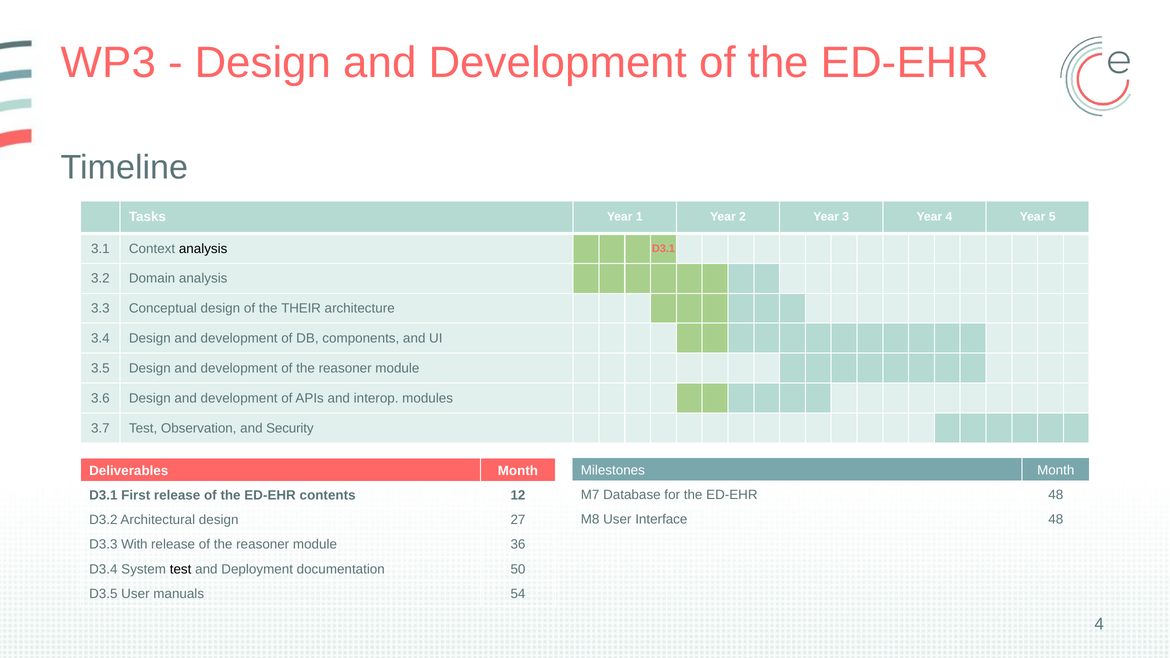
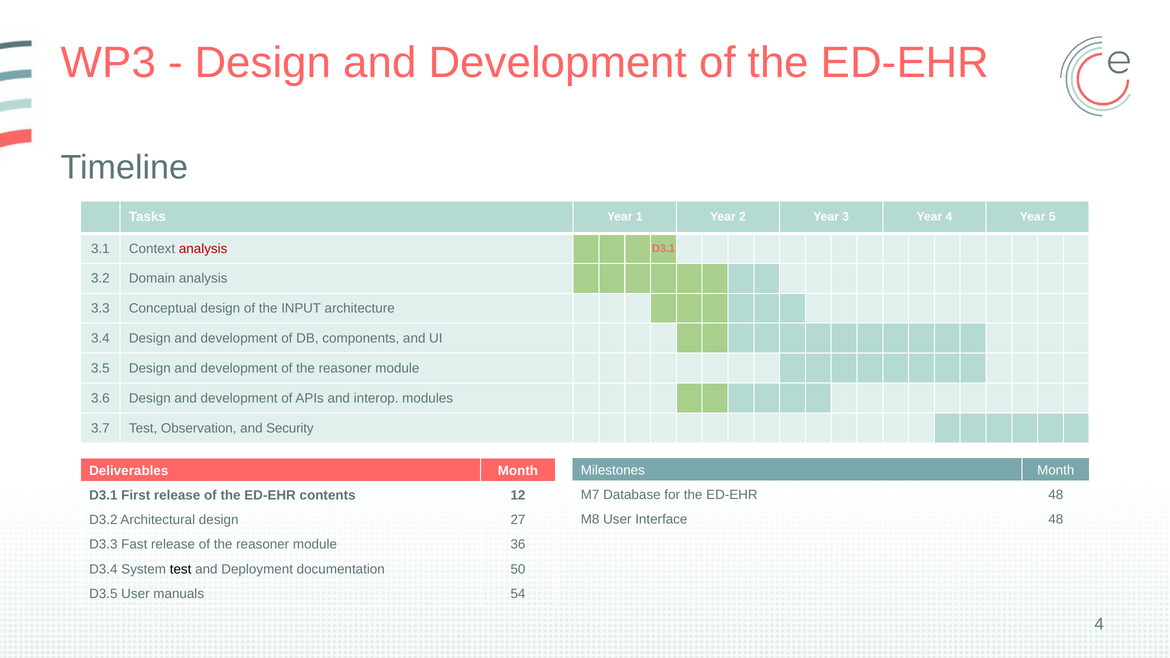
analysis colour: black -> red (203, 249)
THEIR: THEIR -> INPUT (301, 309)
With: With -> Fast (134, 545)
